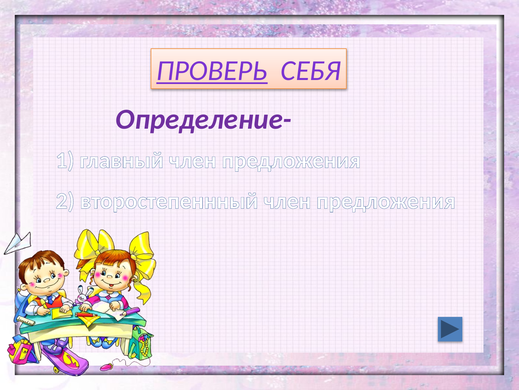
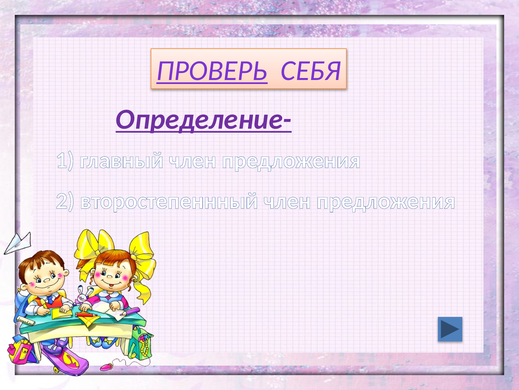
Определение- underline: none -> present (204, 119)
